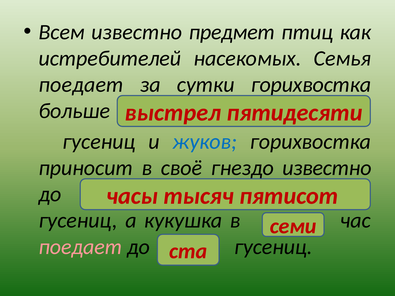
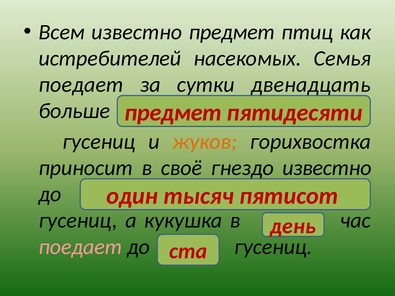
горихвостка: горихвостка -> двенадцать (311, 85)
выстрел: выстрел -> предмет (173, 113)
жуков colour: blue -> orange (205, 142)
часы: часы -> один (132, 196)
семи: семи -> день (293, 226)
